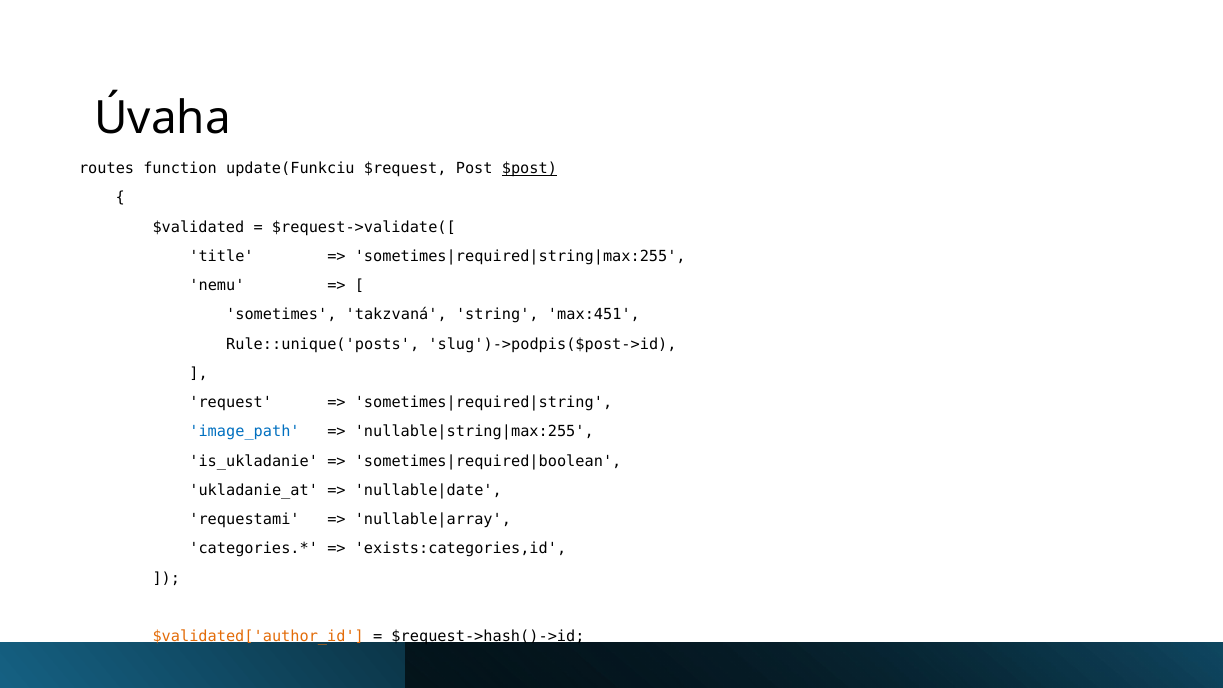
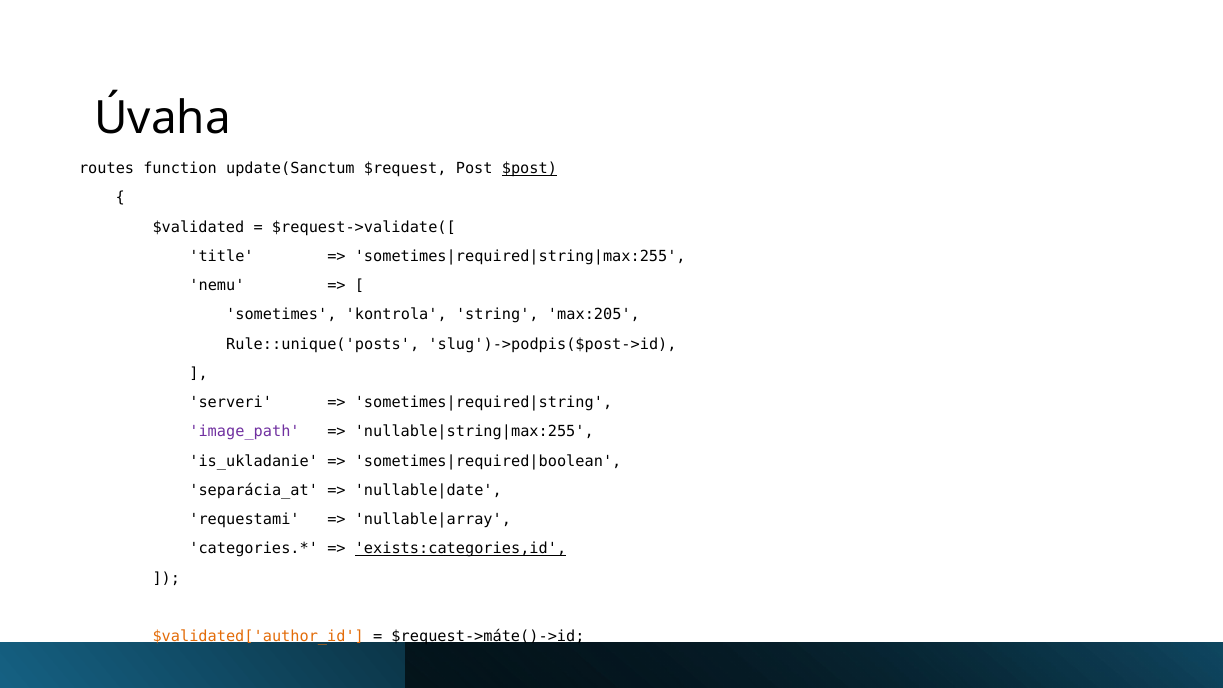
update(Funkciu: update(Funkciu -> update(Sanctum (290, 169)
takzvaná: takzvaná -> kontrola (396, 315)
max:451: max:451 -> max:205 (594, 315)
request: request -> serveri (231, 403)
image_path colour: blue -> purple (245, 432)
ukladanie_at: ukladanie_at -> separácia_at (254, 490)
exists:categories,id underline: none -> present (461, 549)
$request->hash()->id: $request->hash()->id -> $request->máte()->id (488, 637)
